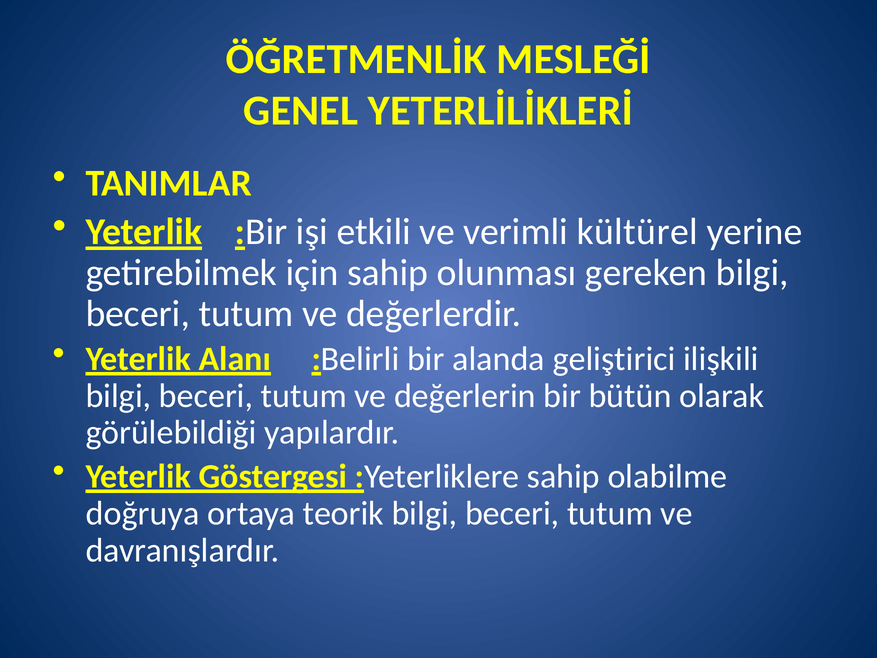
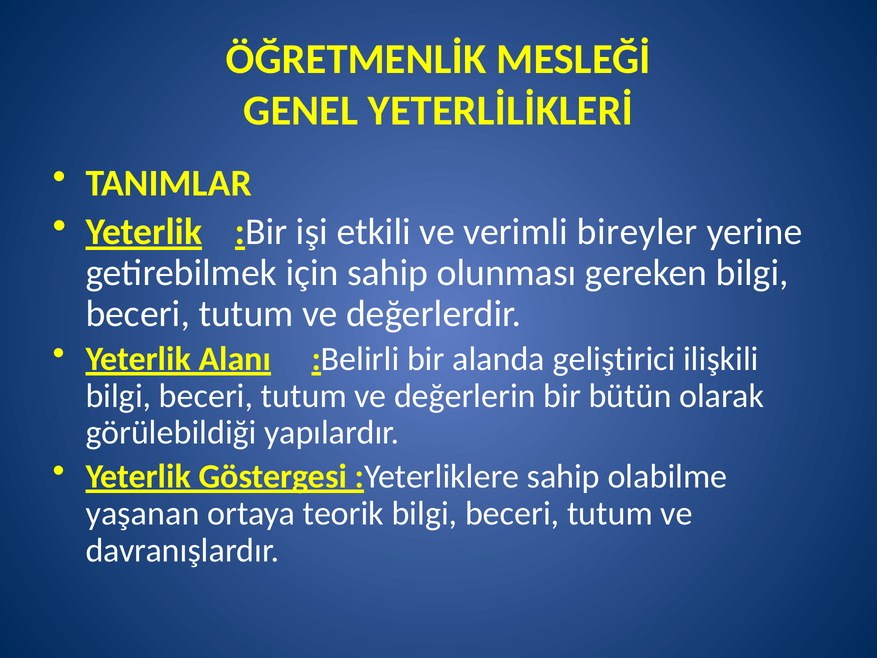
kültürel: kültürel -> bireyler (637, 232)
doğruya: doğruya -> yaşanan (143, 513)
